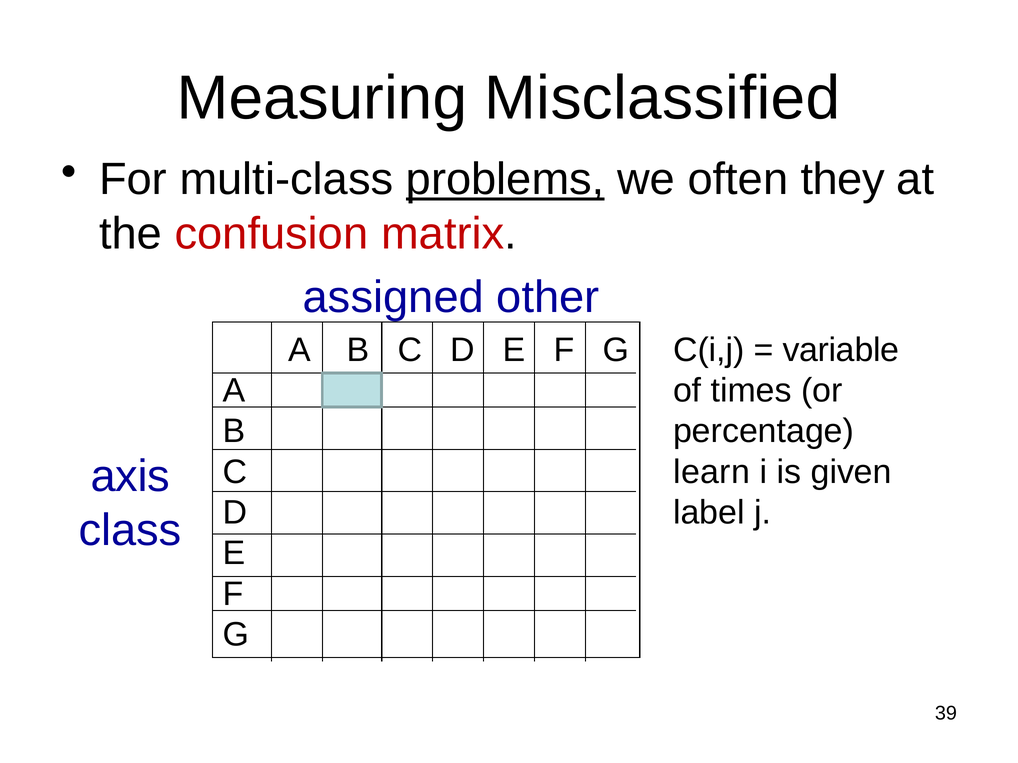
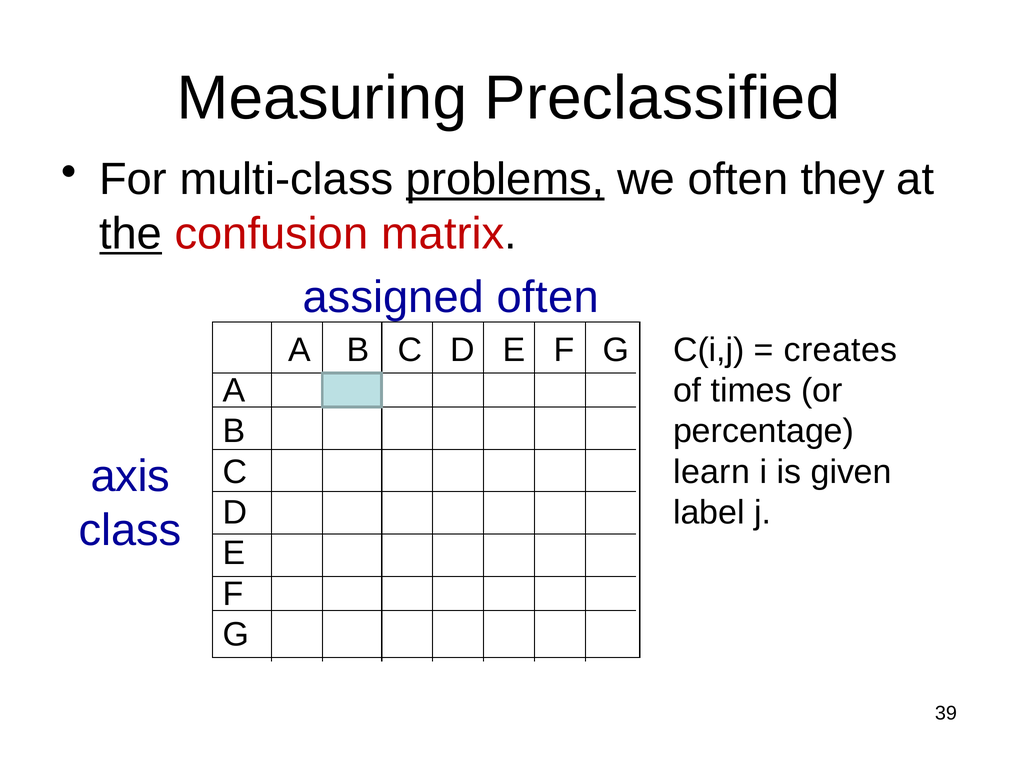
Misclassified: Misclassified -> Preclassified (662, 99)
the underline: none -> present (131, 234)
assigned other: other -> often (548, 297)
variable: variable -> creates (841, 350)
